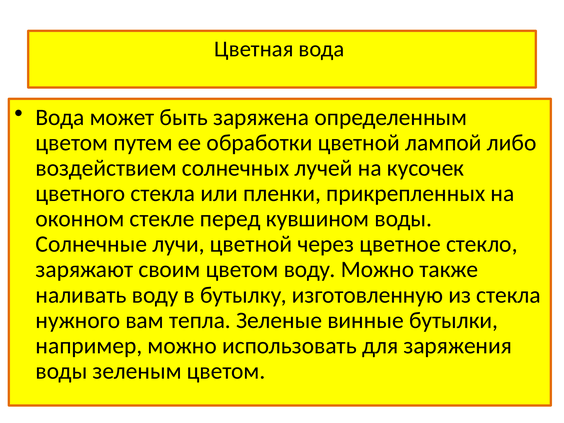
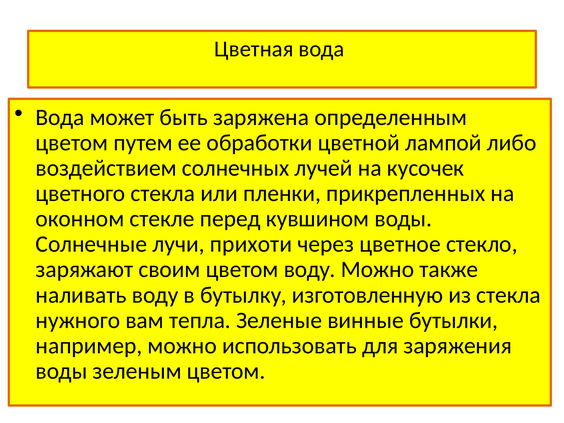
лучи цветной: цветной -> прихоти (251, 244)
